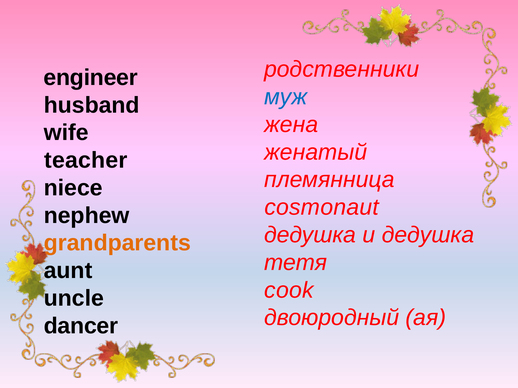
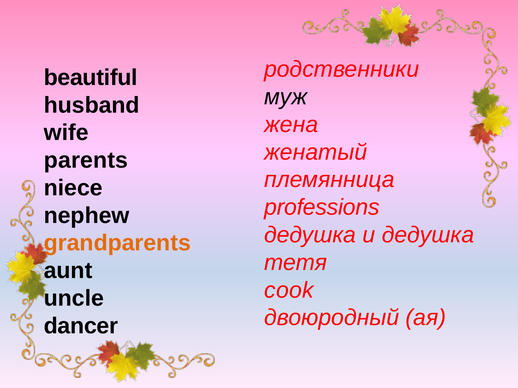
engineer: engineer -> beautiful (91, 78)
муж colour: blue -> black (286, 97)
teacher: teacher -> parents (86, 160)
cosmonaut: cosmonaut -> professions (322, 208)
